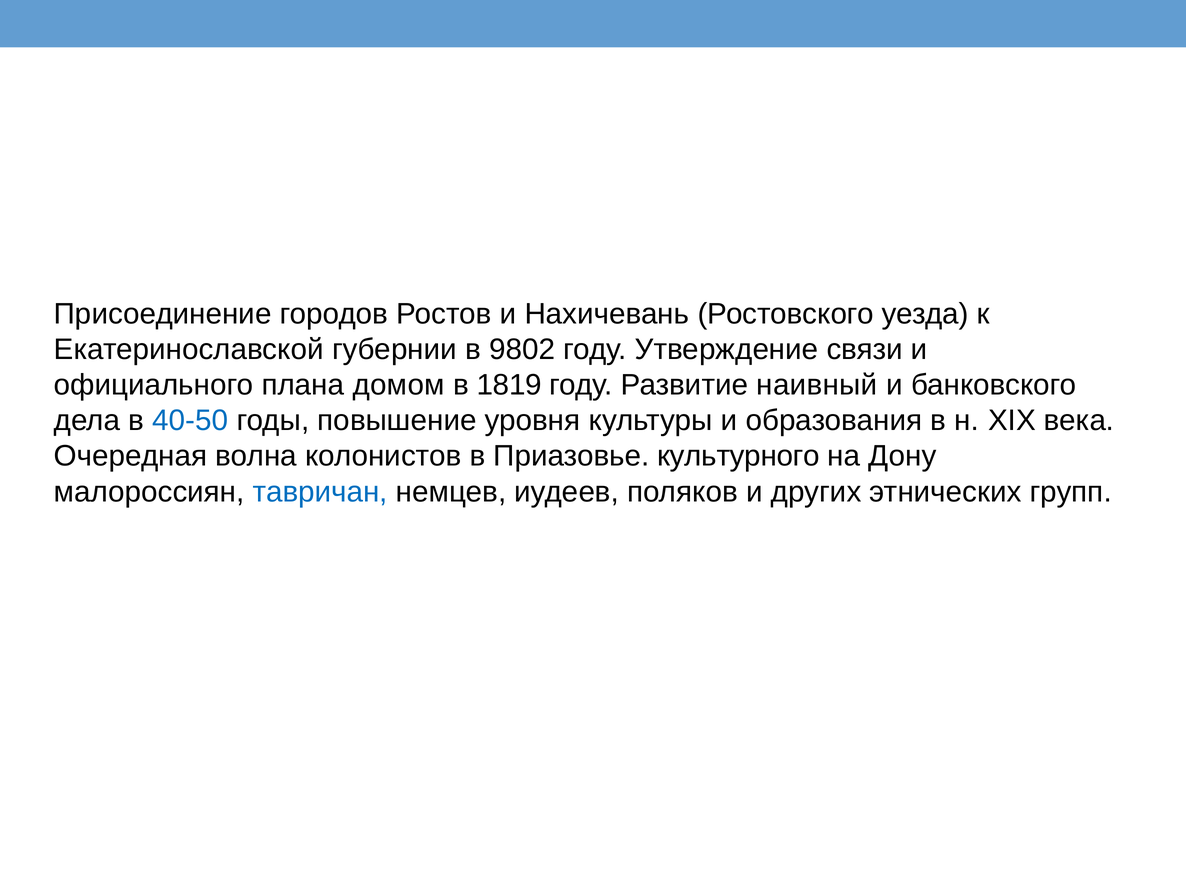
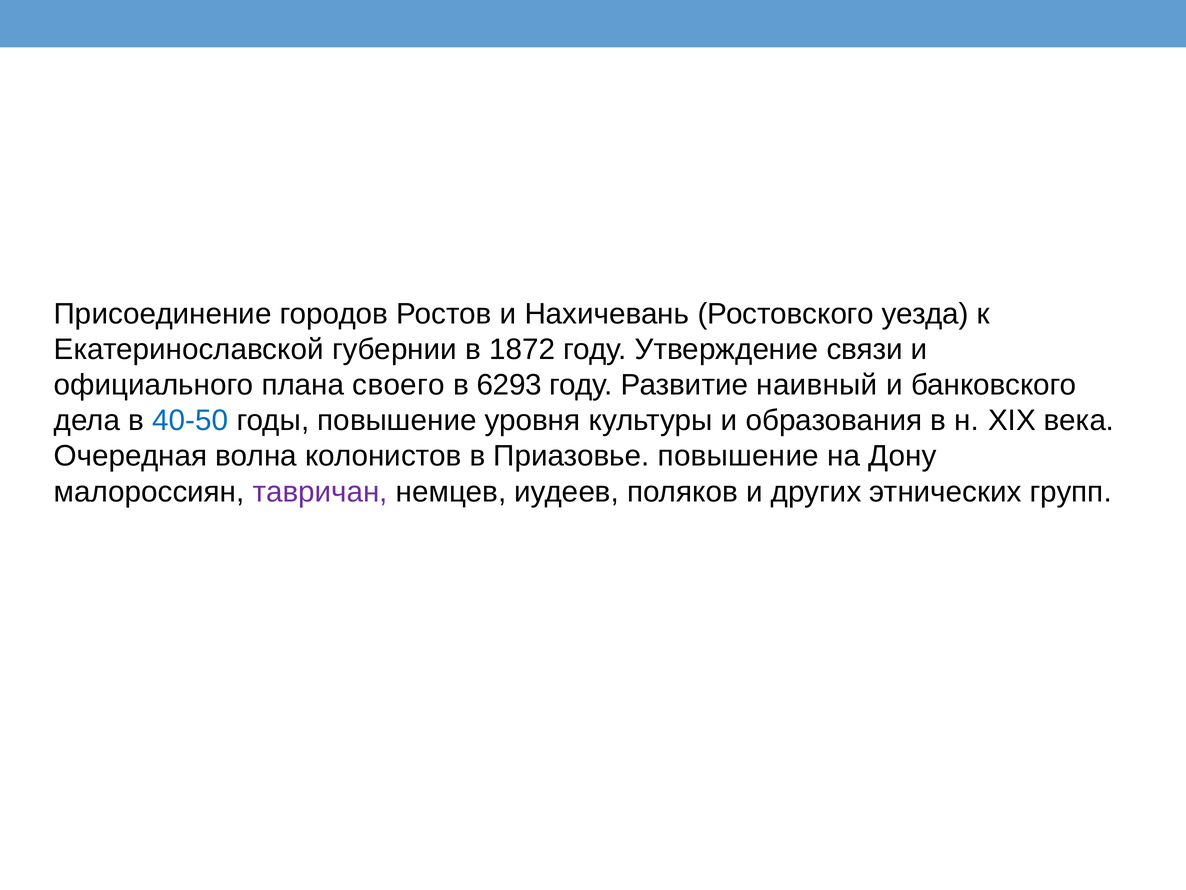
9802: 9802 -> 1872 (522, 349)
домом: домом -> своего (399, 385)
1819: 1819 -> 6293 (509, 385)
Приазовье культурного: культурного -> повышение (738, 456)
тавричан colour: blue -> purple (320, 491)
